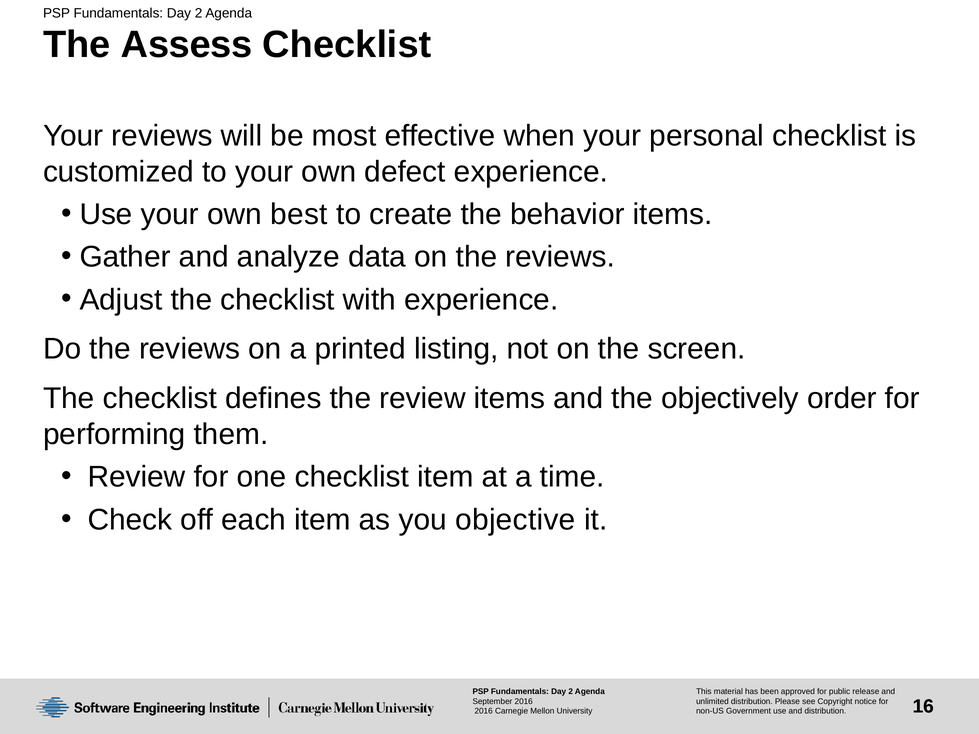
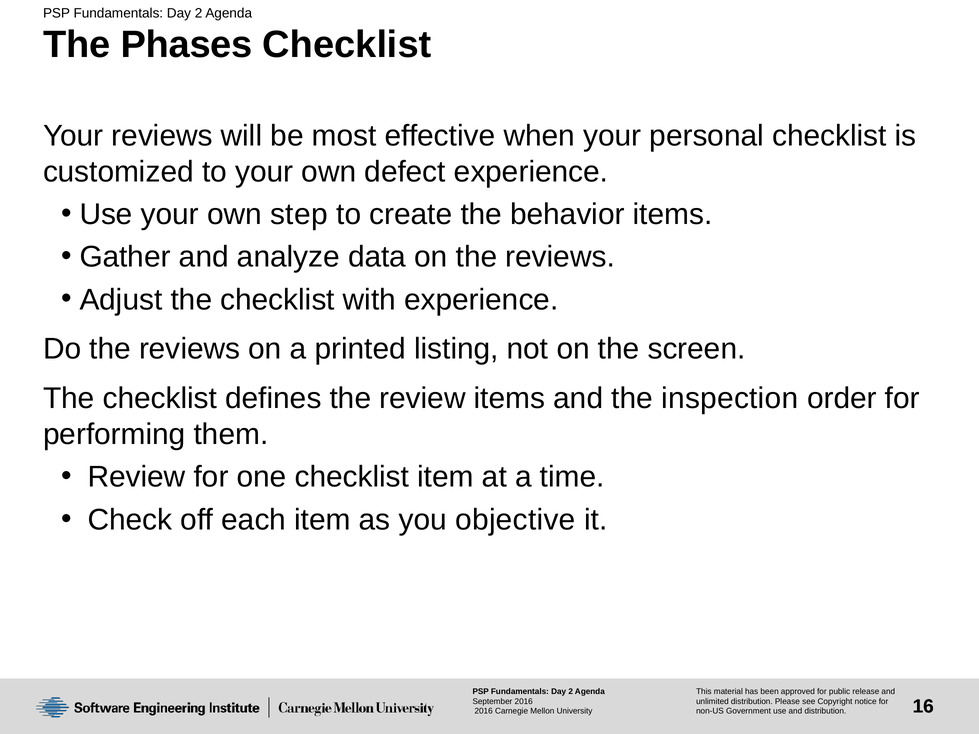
Assess: Assess -> Phases (187, 45)
best: best -> step (299, 214)
objectively: objectively -> inspection (730, 399)
